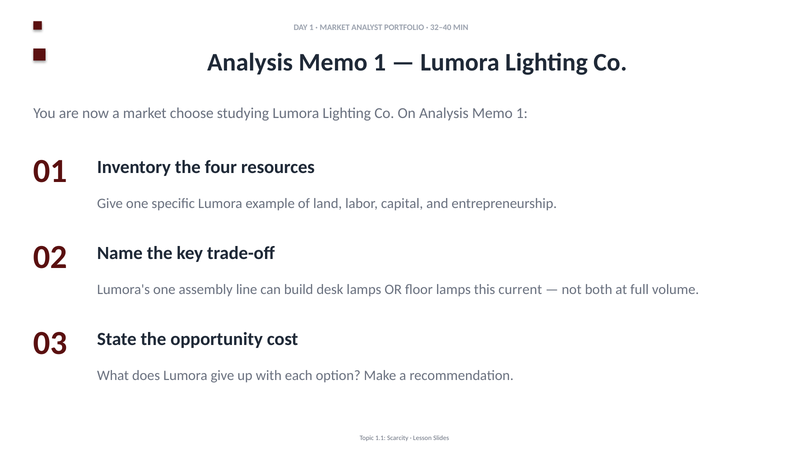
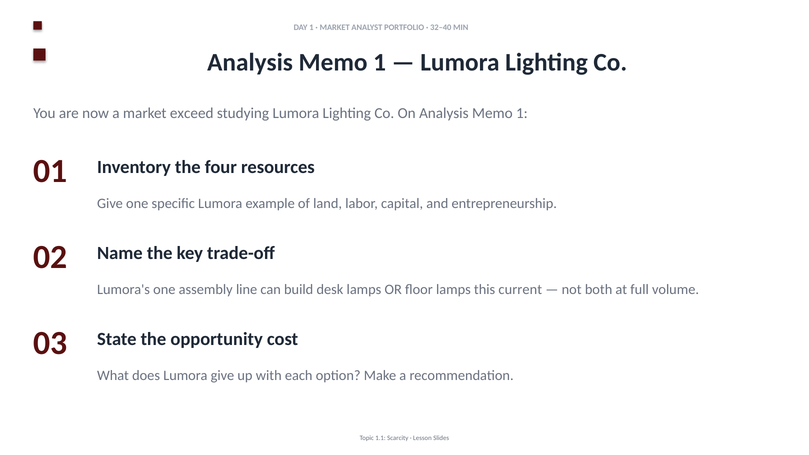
choose: choose -> exceed (192, 113)
